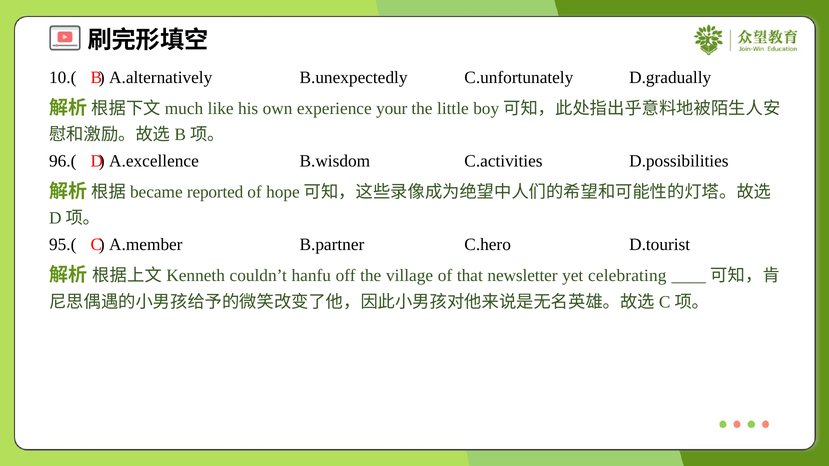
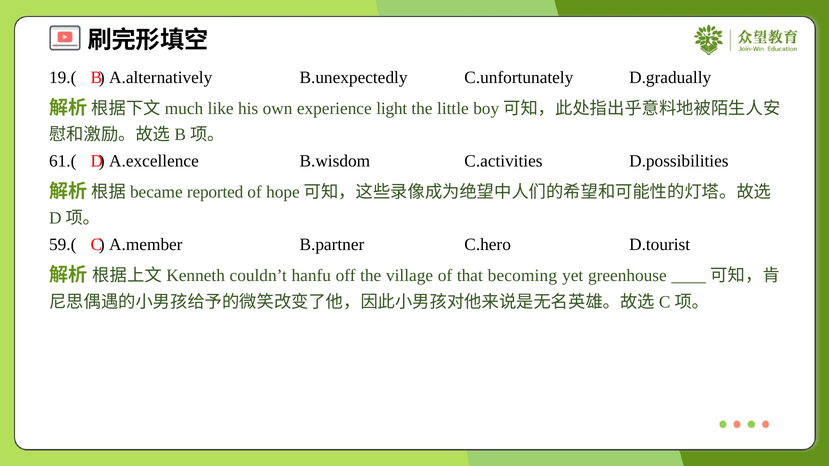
10.(: 10.( -> 19.( (63, 78)
your: your -> light (392, 108)
96.(: 96.( -> 61.( (63, 161)
95.(: 95.( -> 59.( (63, 245)
newsletter: newsletter -> becoming (522, 276)
celebrating: celebrating -> greenhouse (627, 276)
